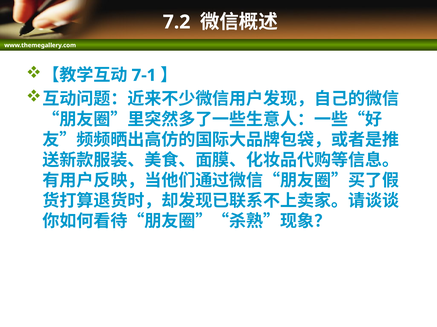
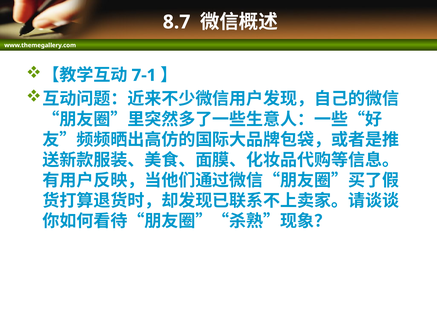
7.2: 7.2 -> 8.7 (177, 22)
